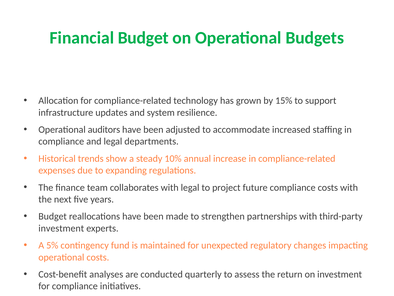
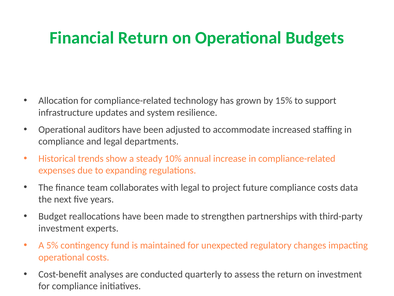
Financial Budget: Budget -> Return (143, 38)
costs with: with -> data (349, 187)
